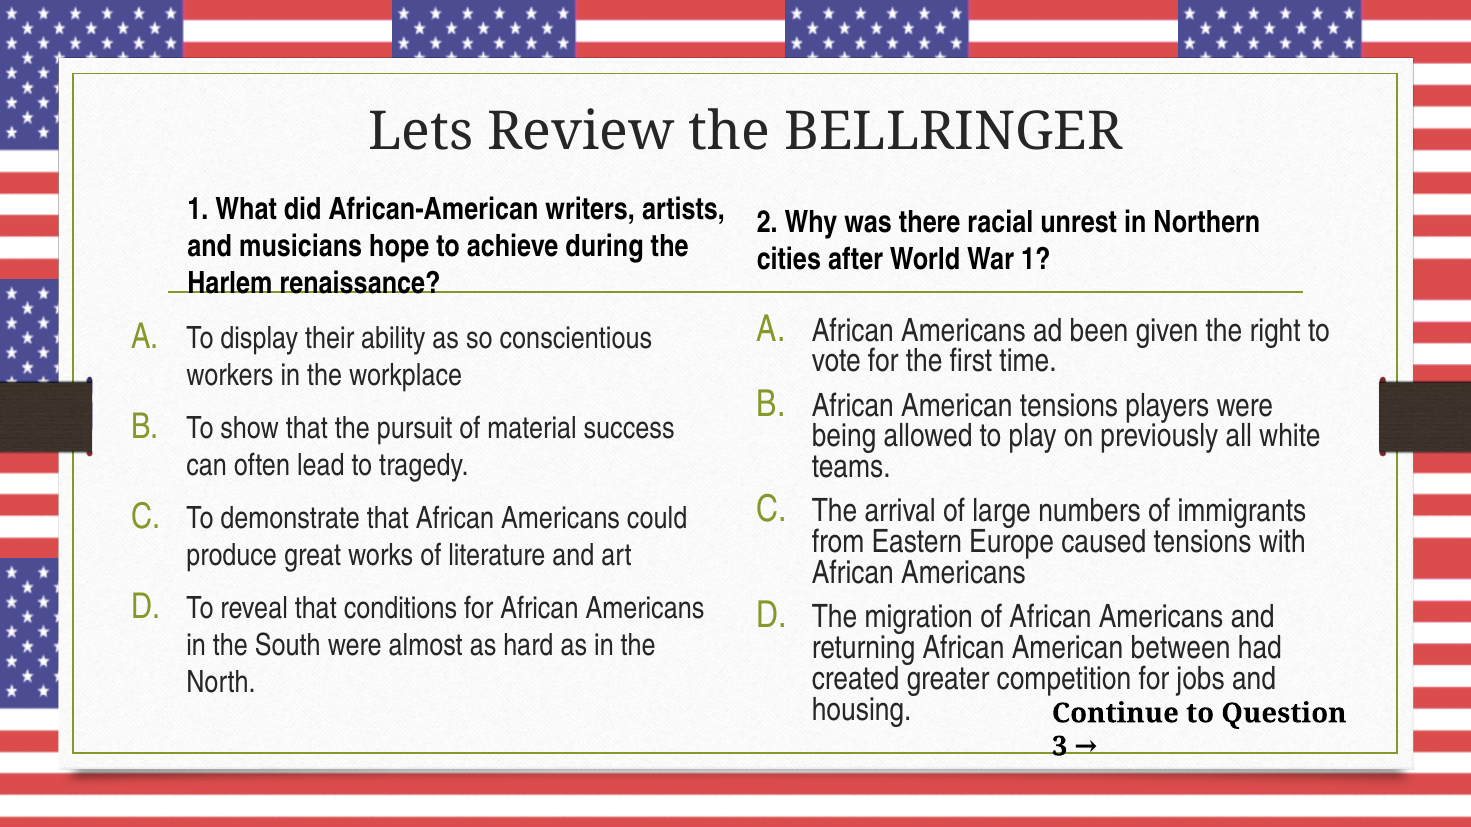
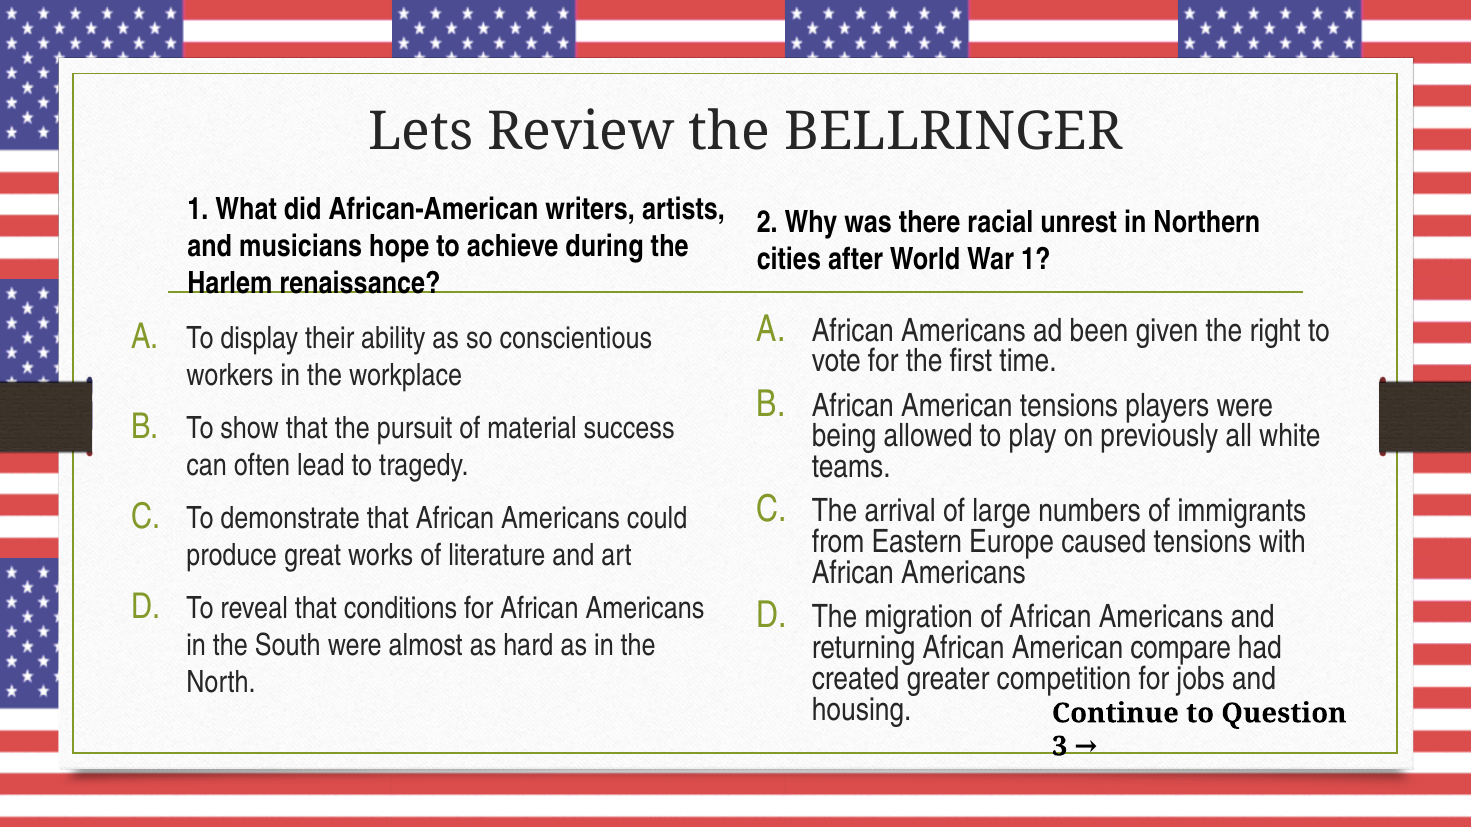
between: between -> compare (1181, 648)
